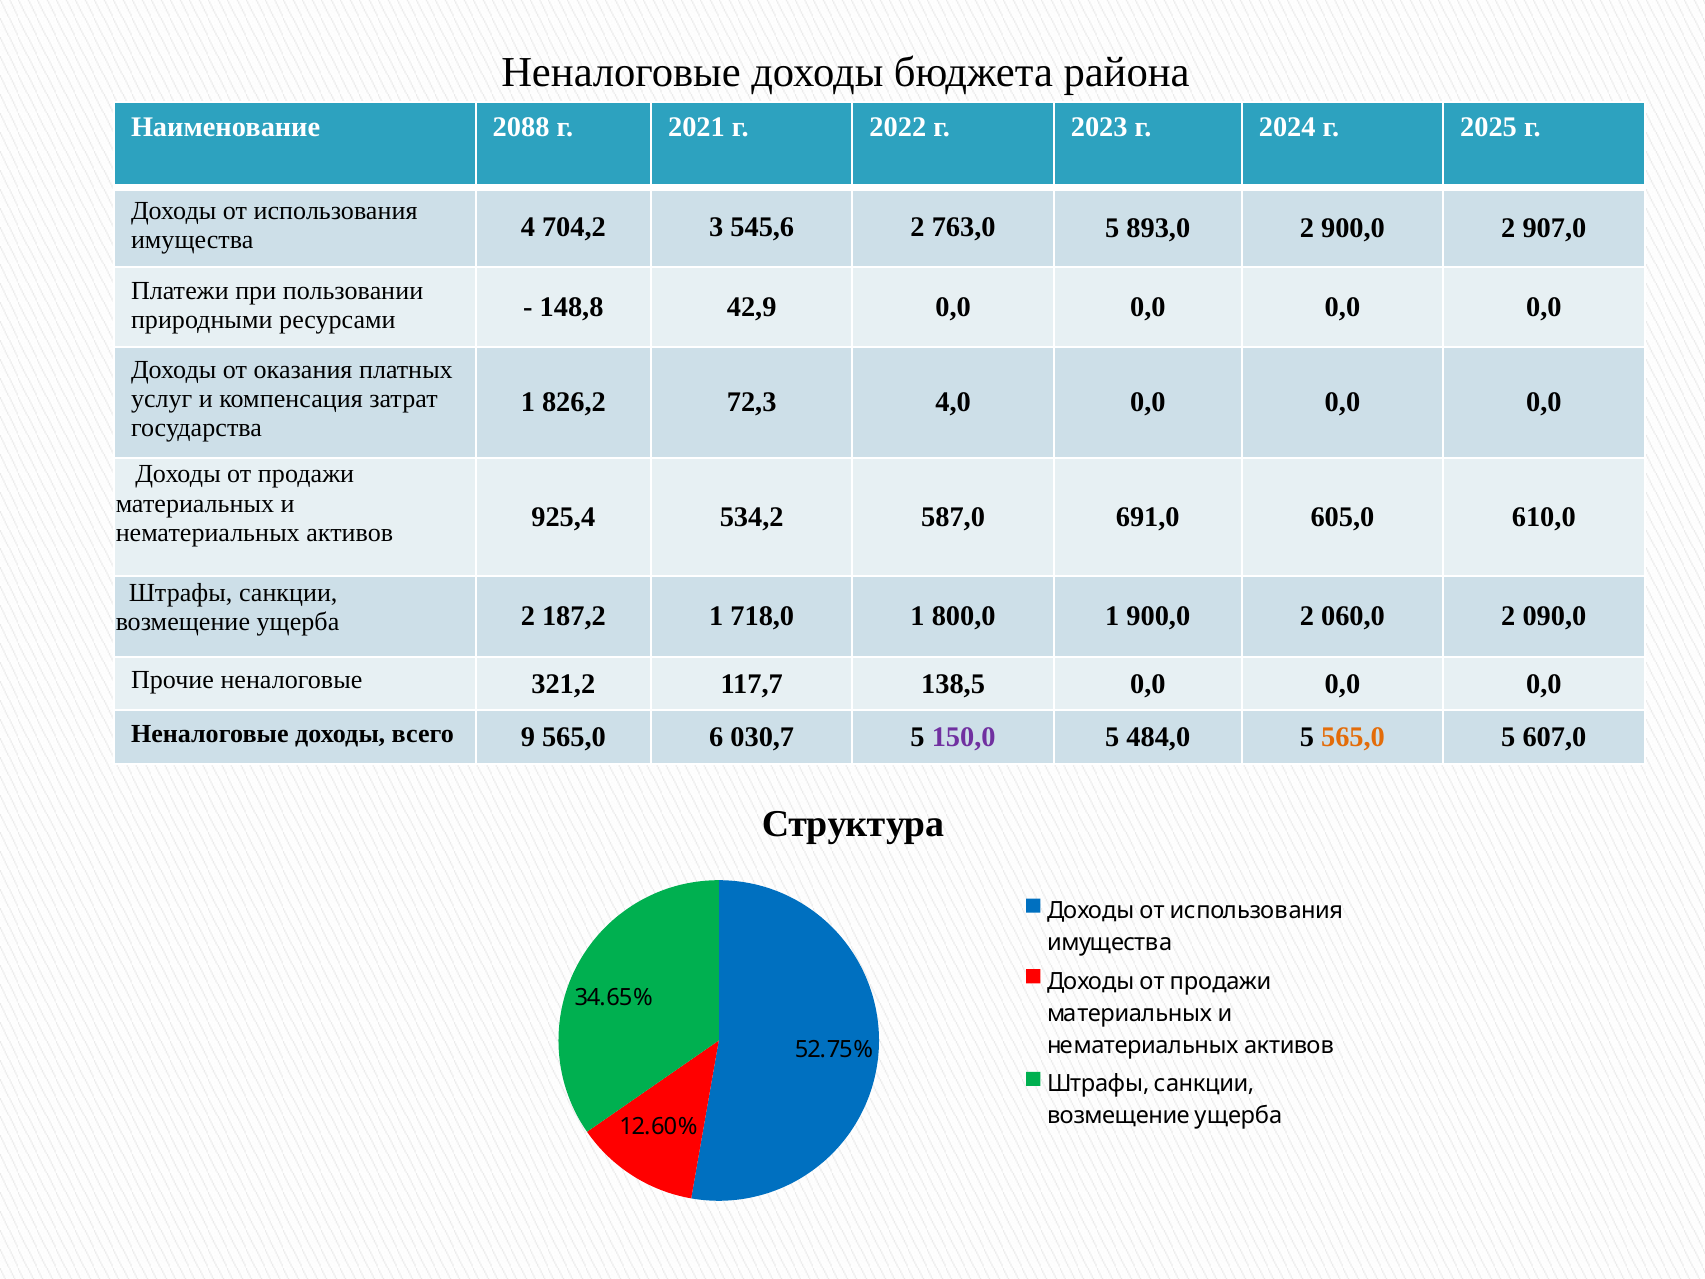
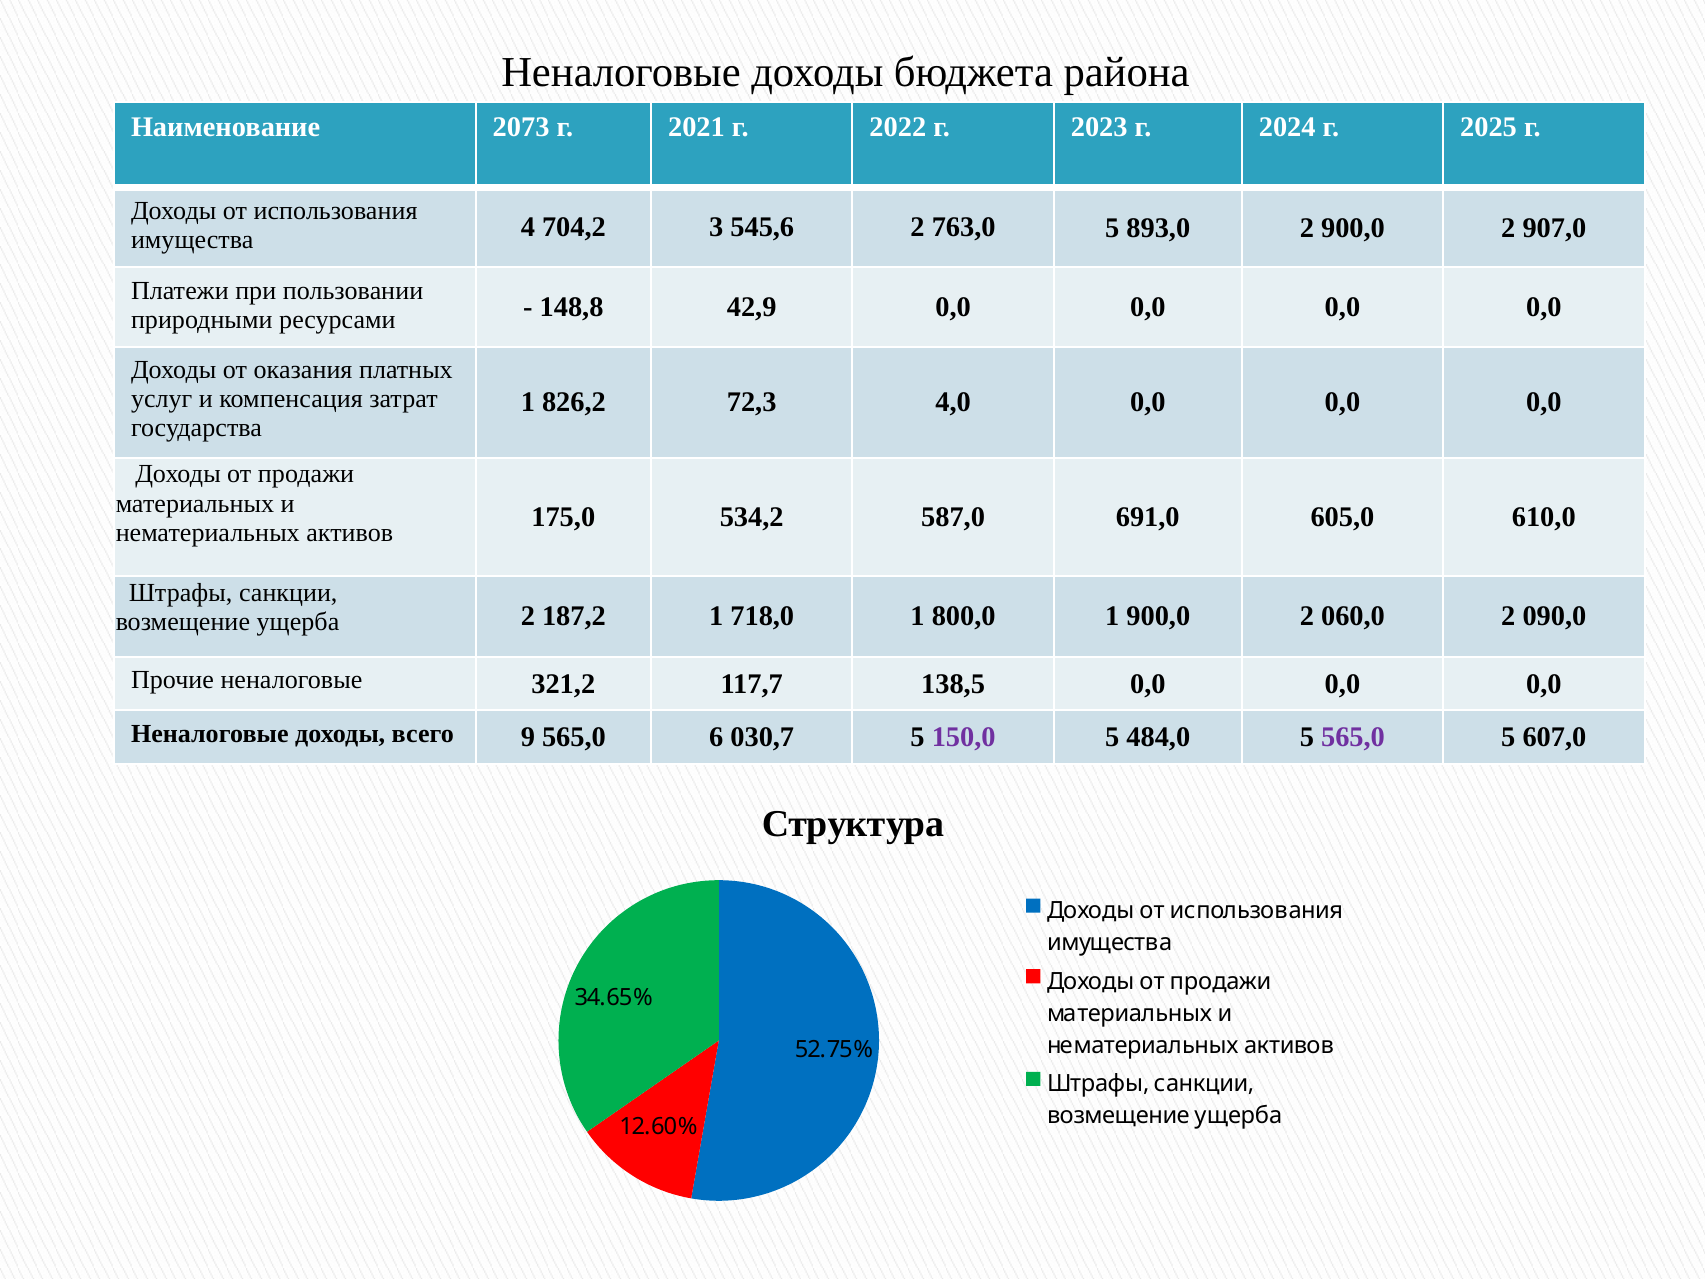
2088: 2088 -> 2073 (521, 127)
925,4: 925,4 -> 175,0 (563, 517)
565,0 colour: orange -> purple (1353, 737)
